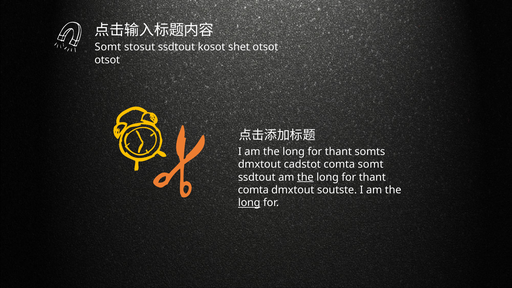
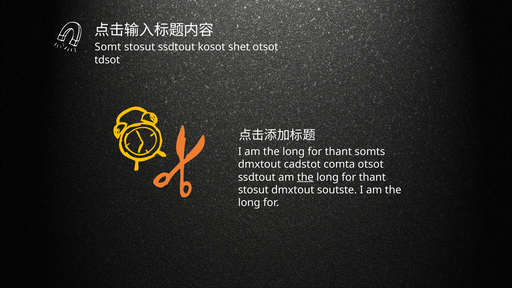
otsot: otsot -> tdsot (107, 60)
comta somt: somt -> otsot (371, 164)
comta: comta -> stosut (253, 190)
long underline: present -> none (249, 203)
